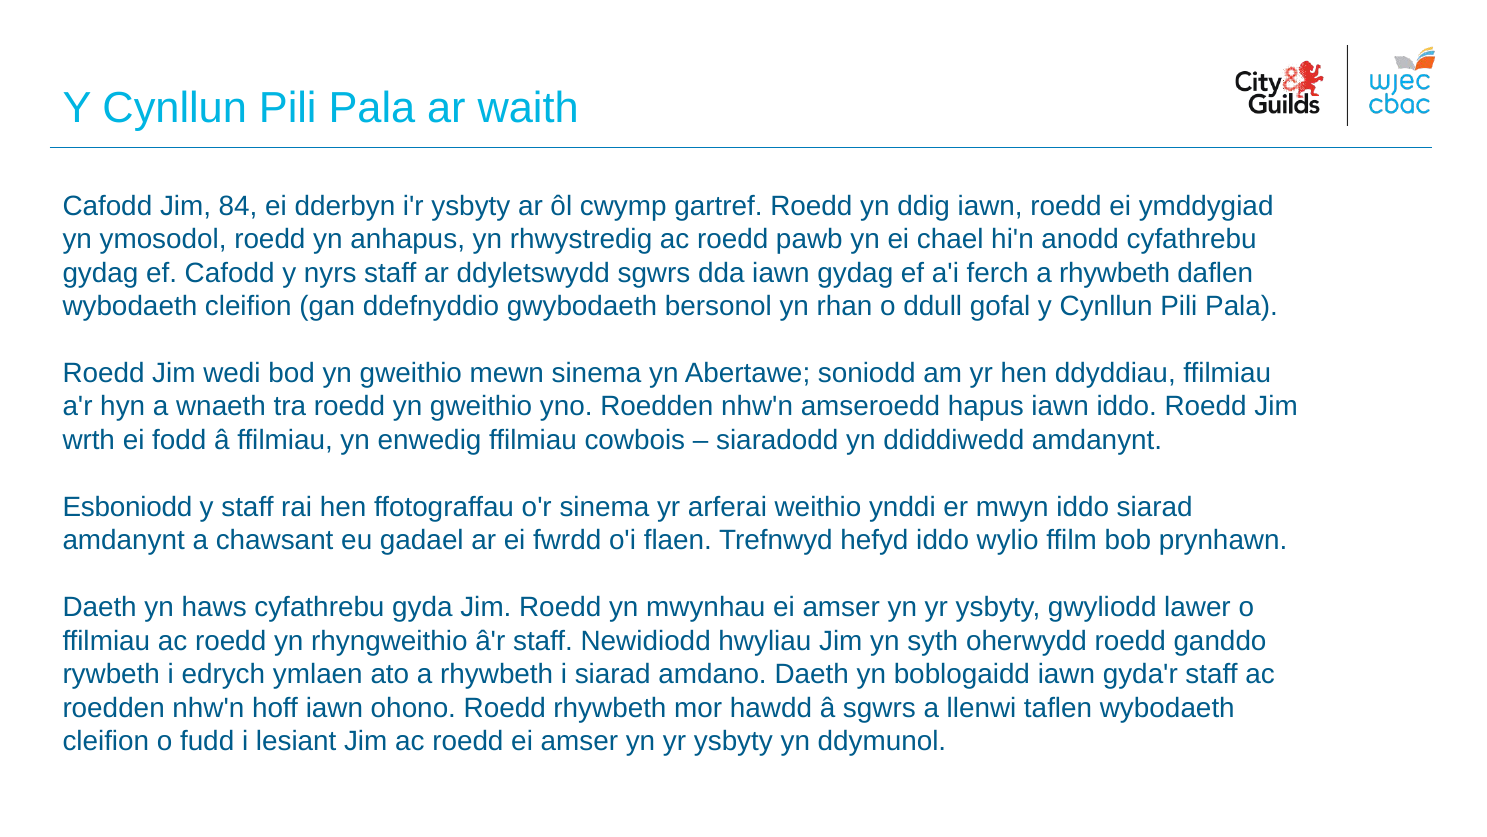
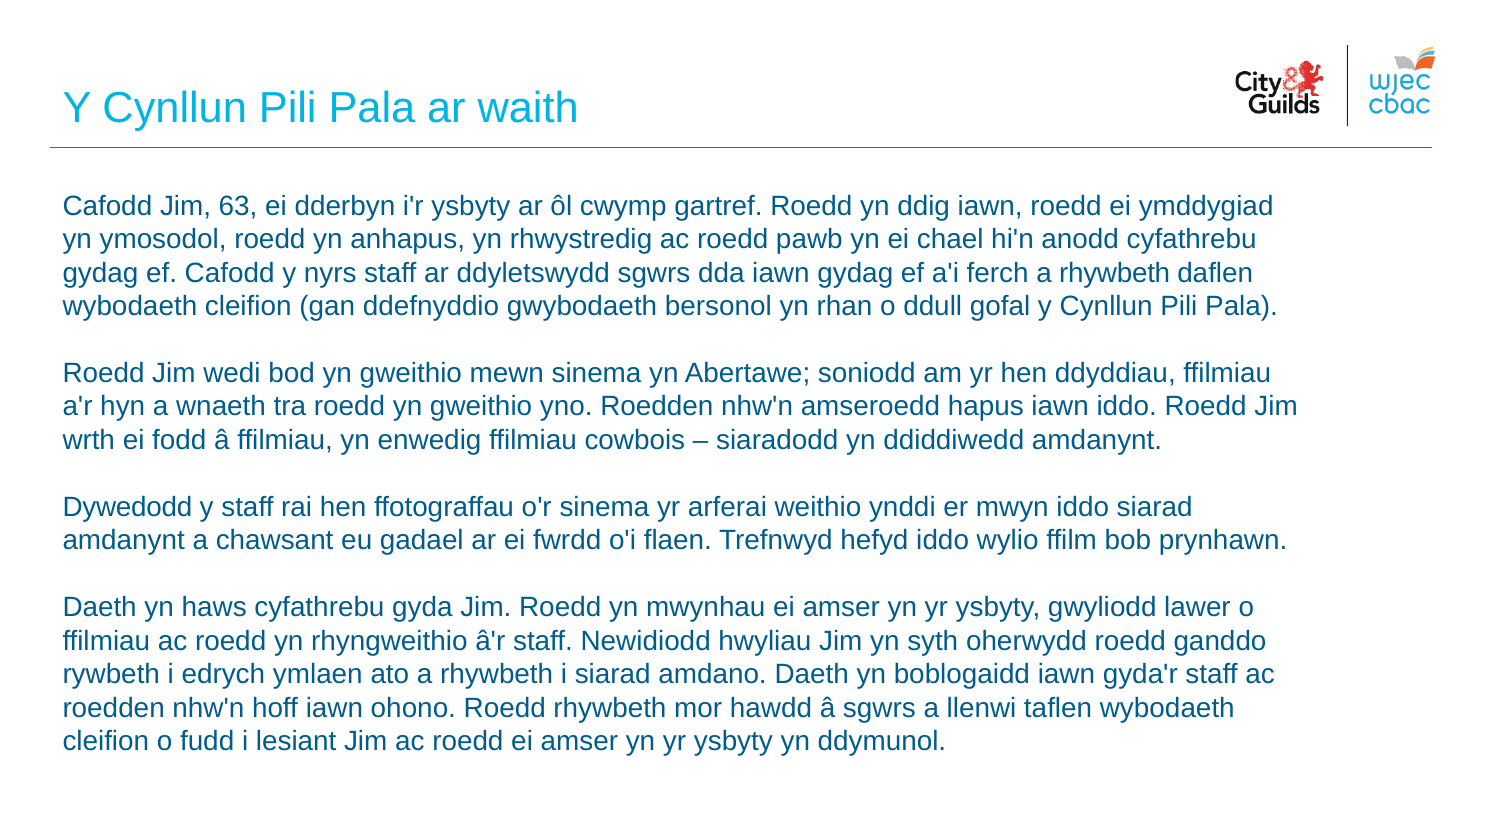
84: 84 -> 63 (238, 206)
Esboniodd: Esboniodd -> Dywedodd (127, 507)
